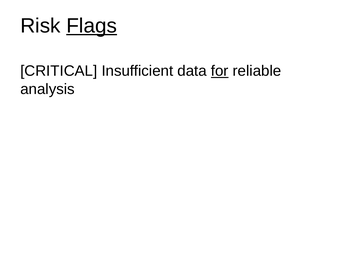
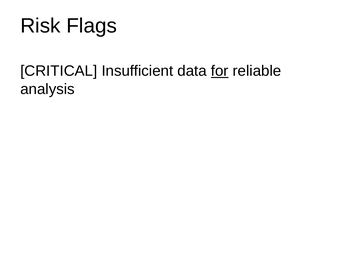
Flags underline: present -> none (92, 26)
